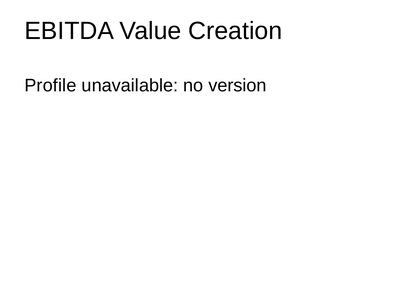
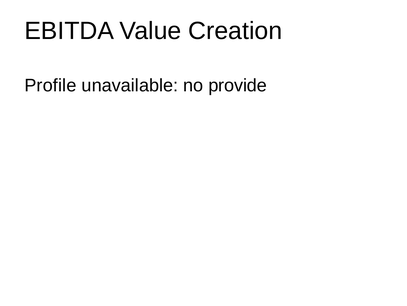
version: version -> provide (238, 85)
